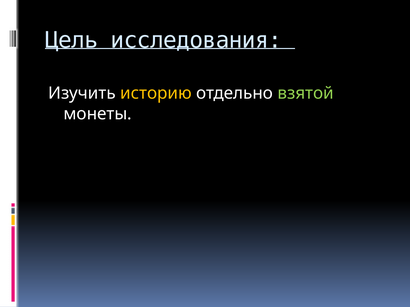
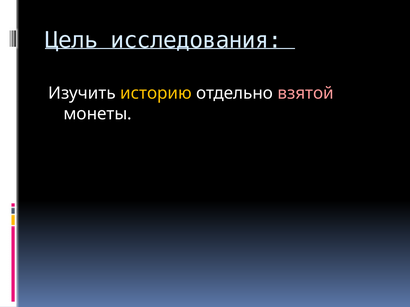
взятой colour: light green -> pink (306, 93)
